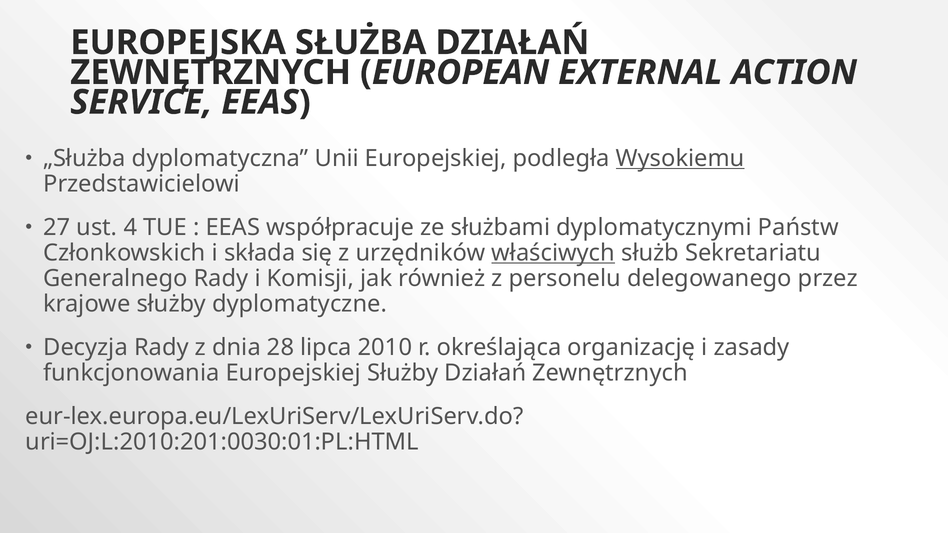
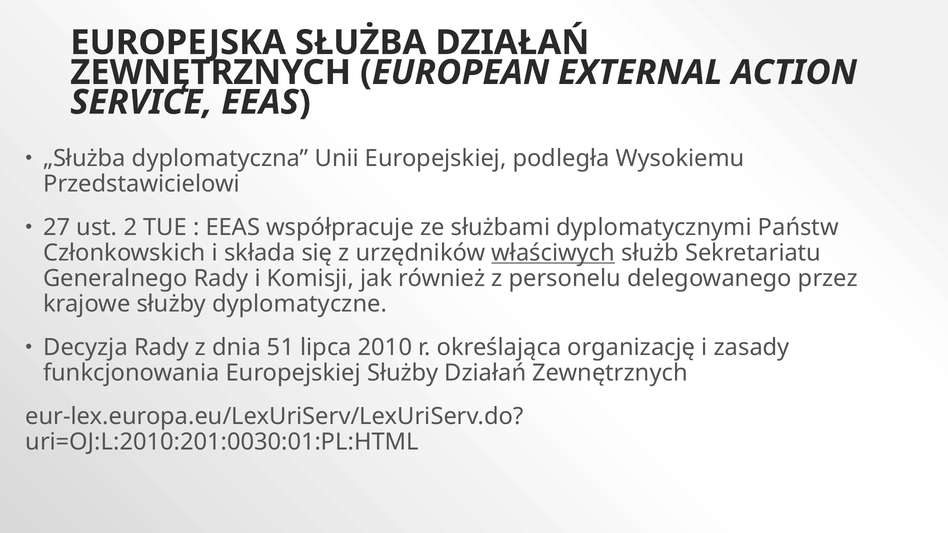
Wysokiemu underline: present -> none (680, 158)
4: 4 -> 2 (130, 227)
28: 28 -> 51 (281, 348)
